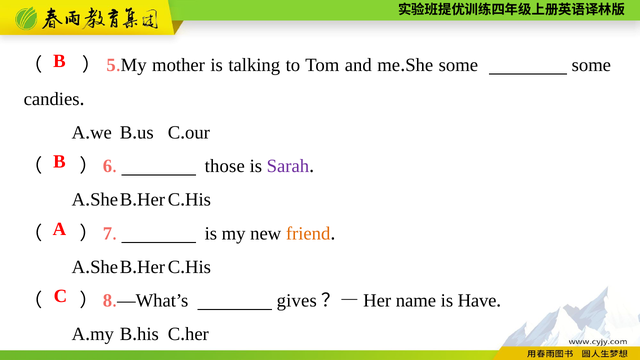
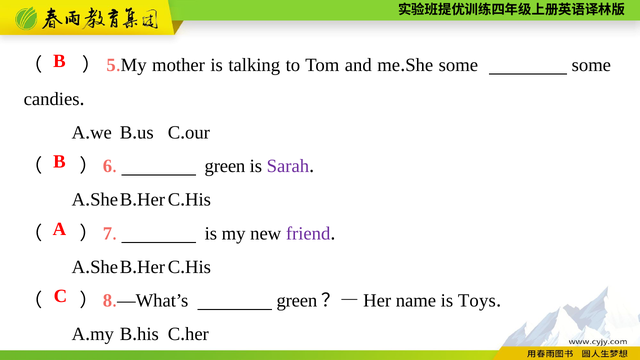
those: those -> green (225, 166)
friend colour: orange -> purple (308, 233)
gives: gives -> green (297, 301)
Have: Have -> Toys (477, 301)
